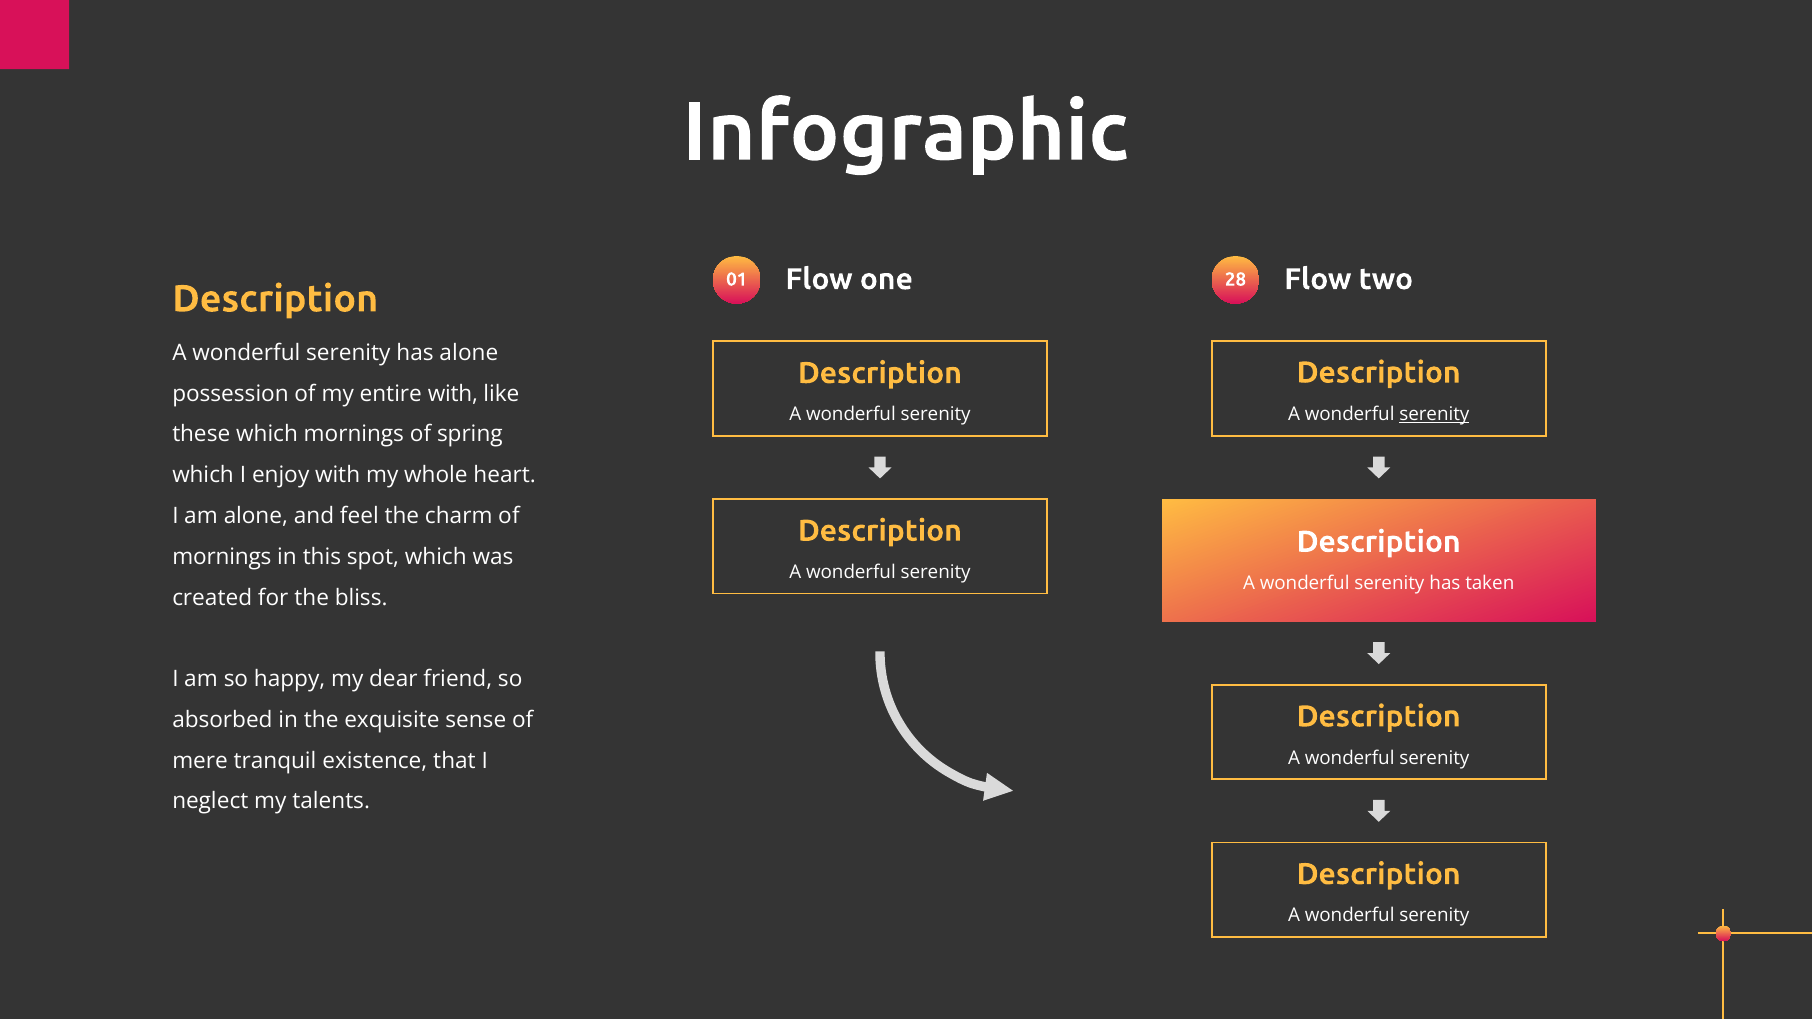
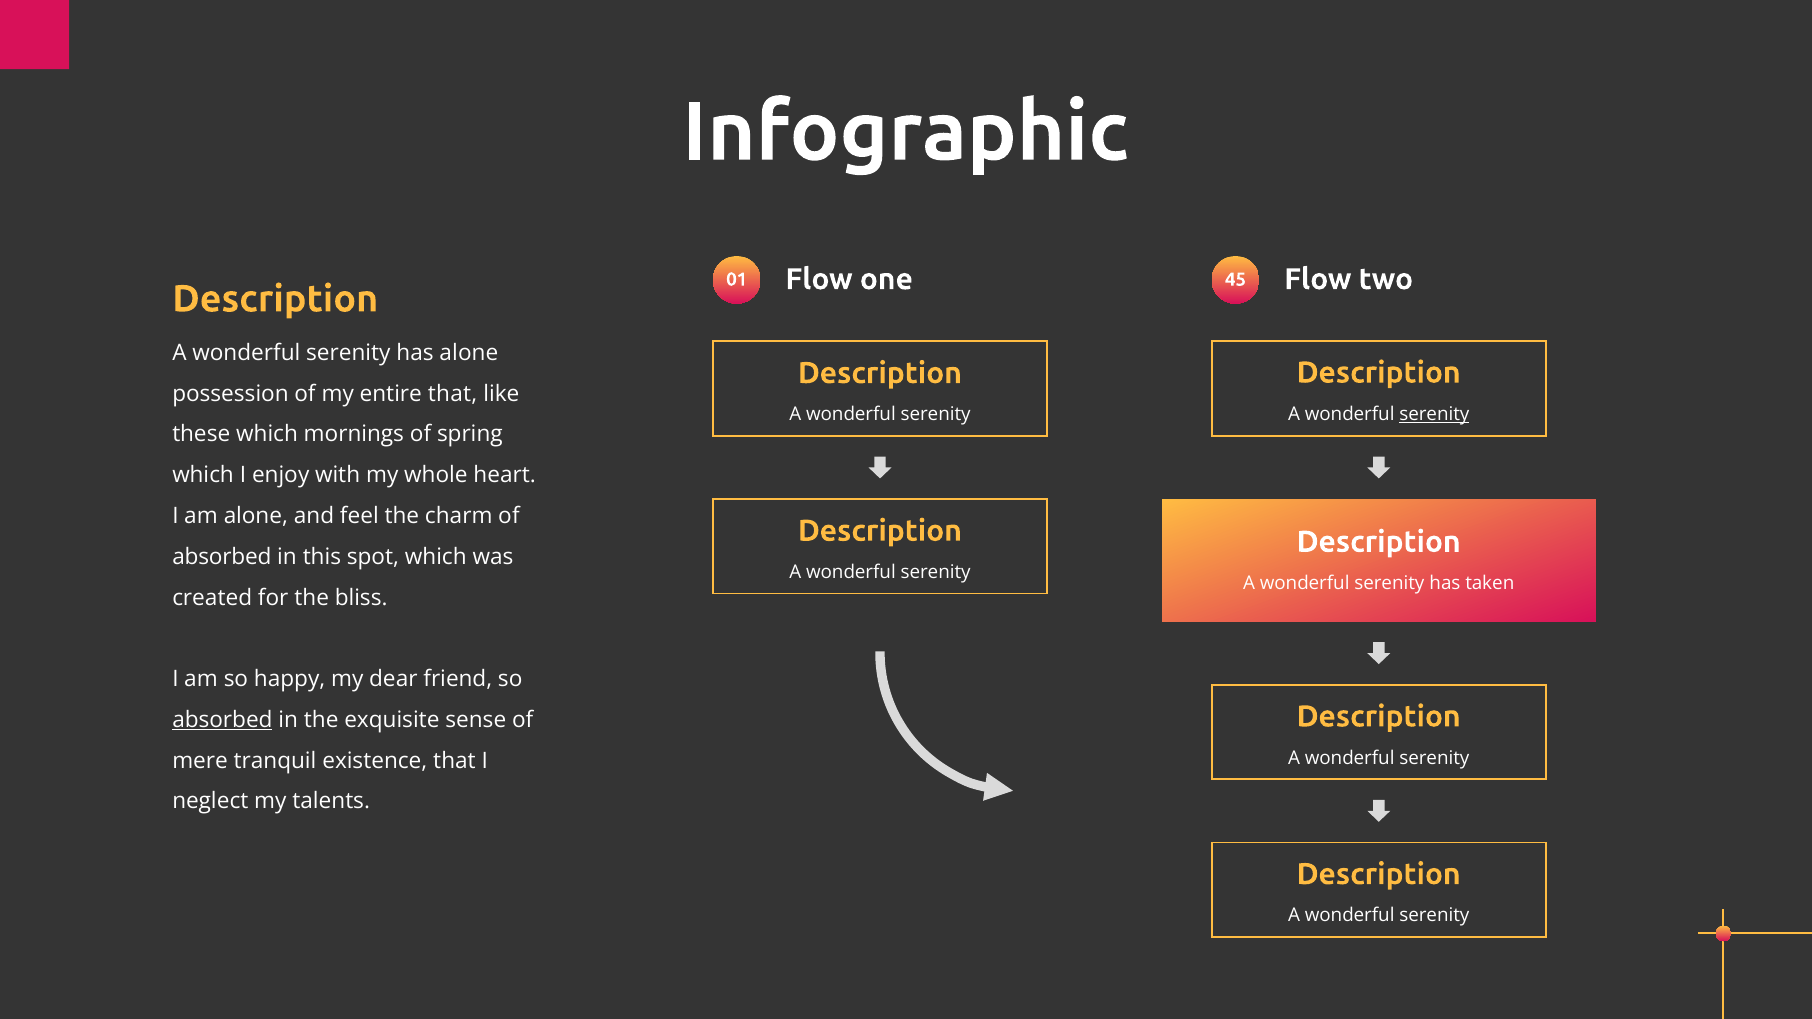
28: 28 -> 45 (1236, 279)
entire with: with -> that (453, 394)
mornings: mornings -> absorbed (222, 557)
absorbed underline: none -> present (222, 720)
